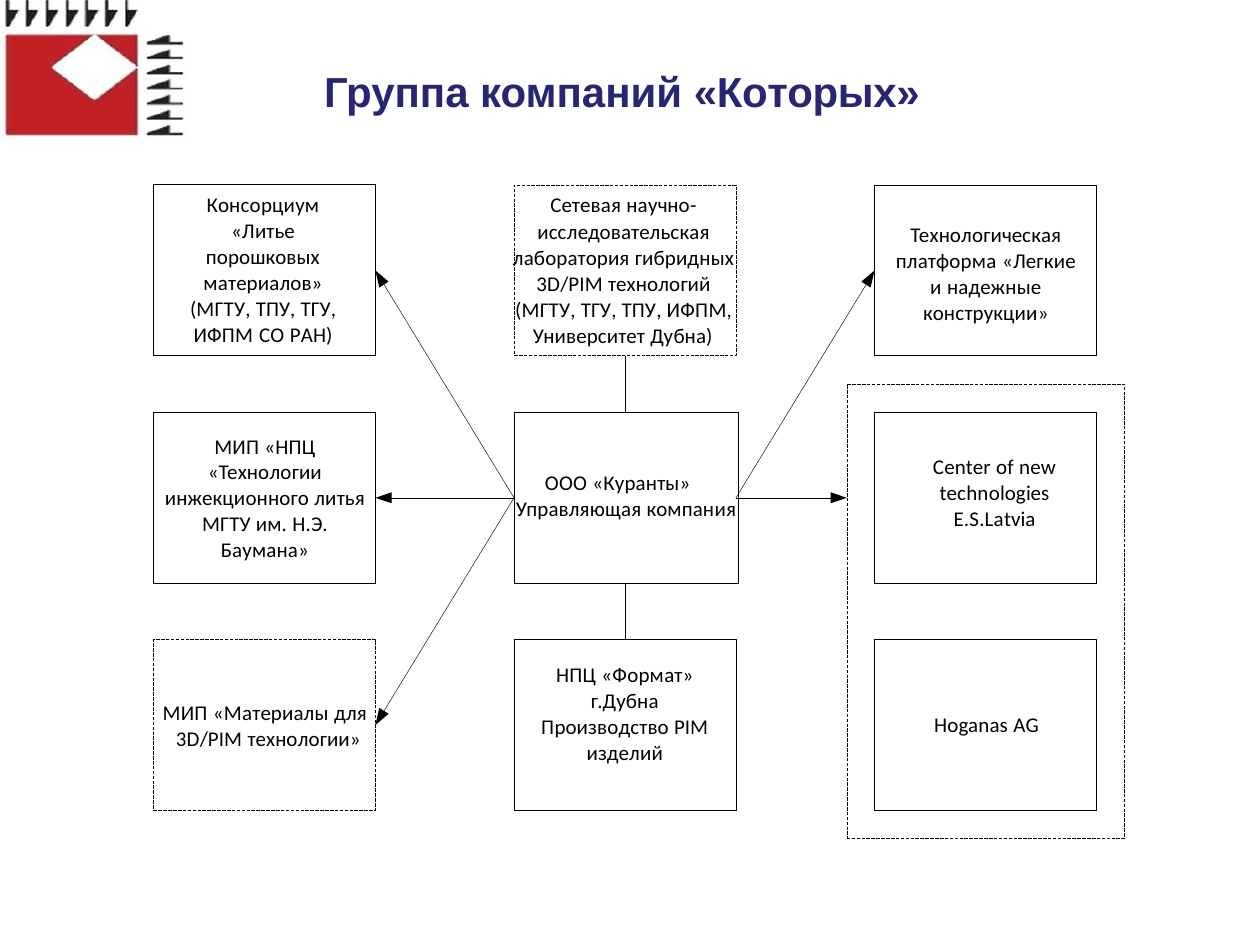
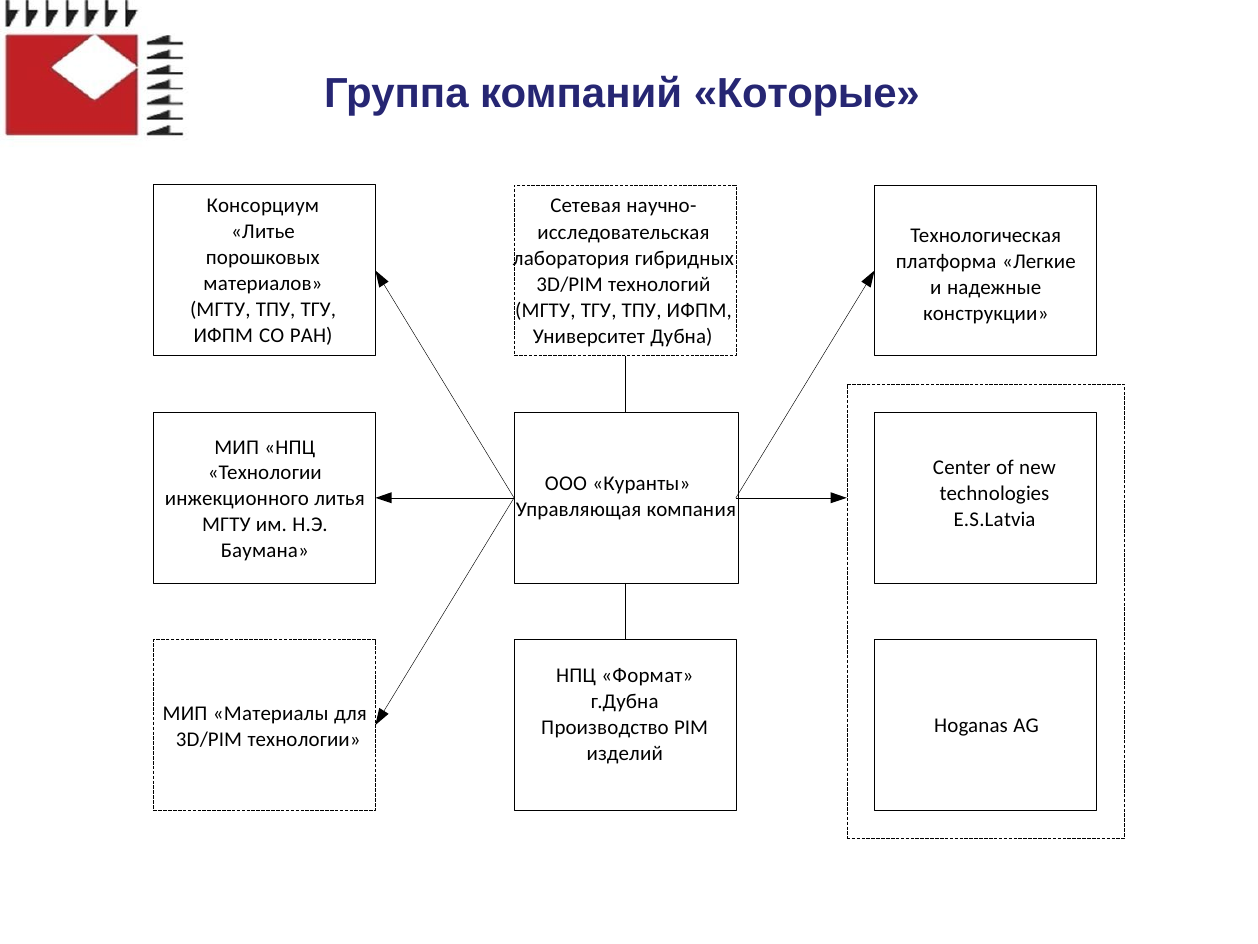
Которых: Которых -> Которые (807, 94)
